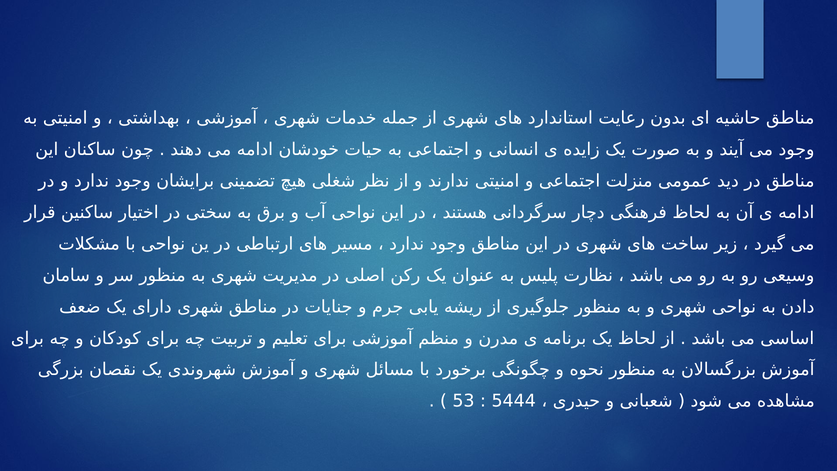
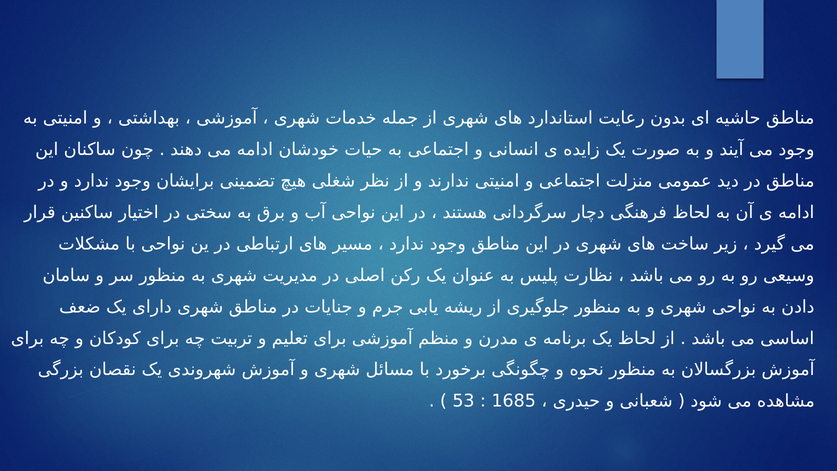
5444: 5444 -> 1685 (514, 401)
